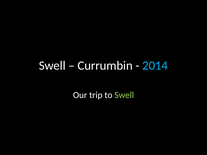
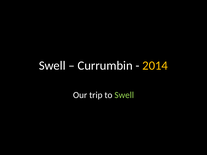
2014 colour: light blue -> yellow (155, 66)
